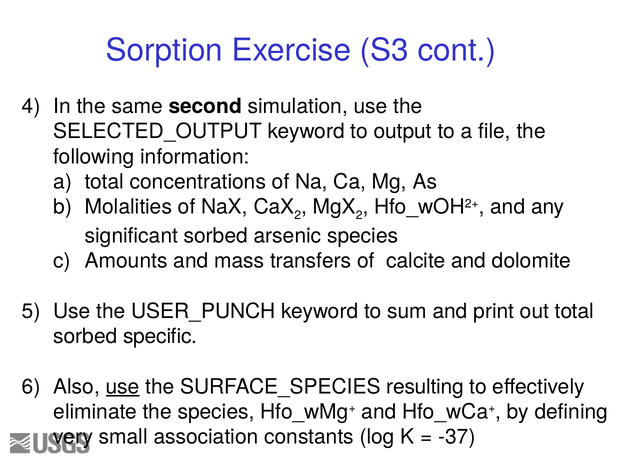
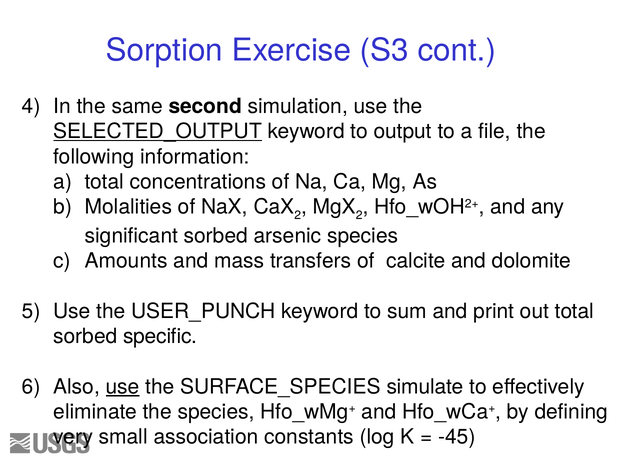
SELECTED_OUTPUT underline: none -> present (158, 131)
resulting: resulting -> simulate (425, 386)
-37: -37 -> -45 (457, 437)
